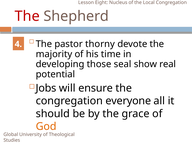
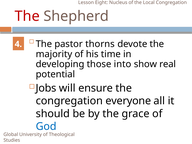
thorny: thorny -> thorns (100, 44)
seal: seal -> into (123, 64)
God colour: orange -> blue (46, 126)
